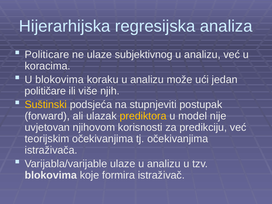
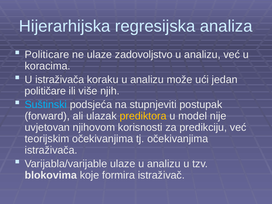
subjektivnog: subjektivnog -> zadovoljstvo (144, 55)
U blokovima: blokovima -> istraživača (60, 80)
Suštinski colour: yellow -> light blue (46, 105)
